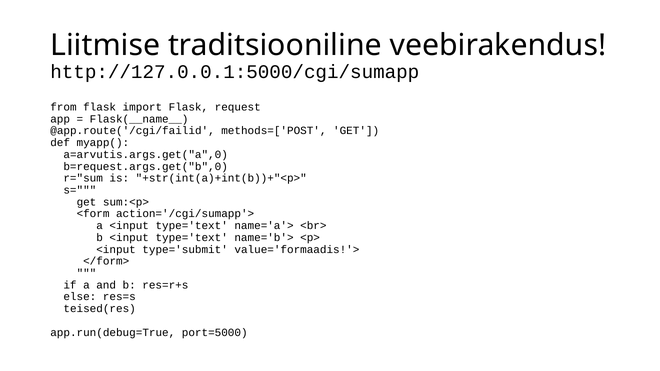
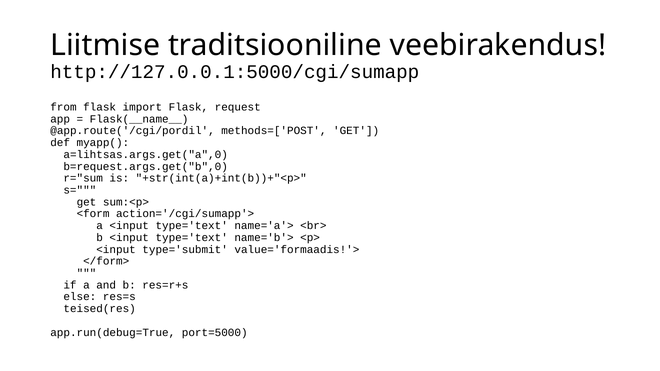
@app.route('/cgi/failid: @app.route('/cgi/failid -> @app.route('/cgi/pordil (133, 131)
a=arvutis.args.get("a",0: a=arvutis.args.get("a",0 -> a=lihtsas.args.get("a",0 (146, 155)
